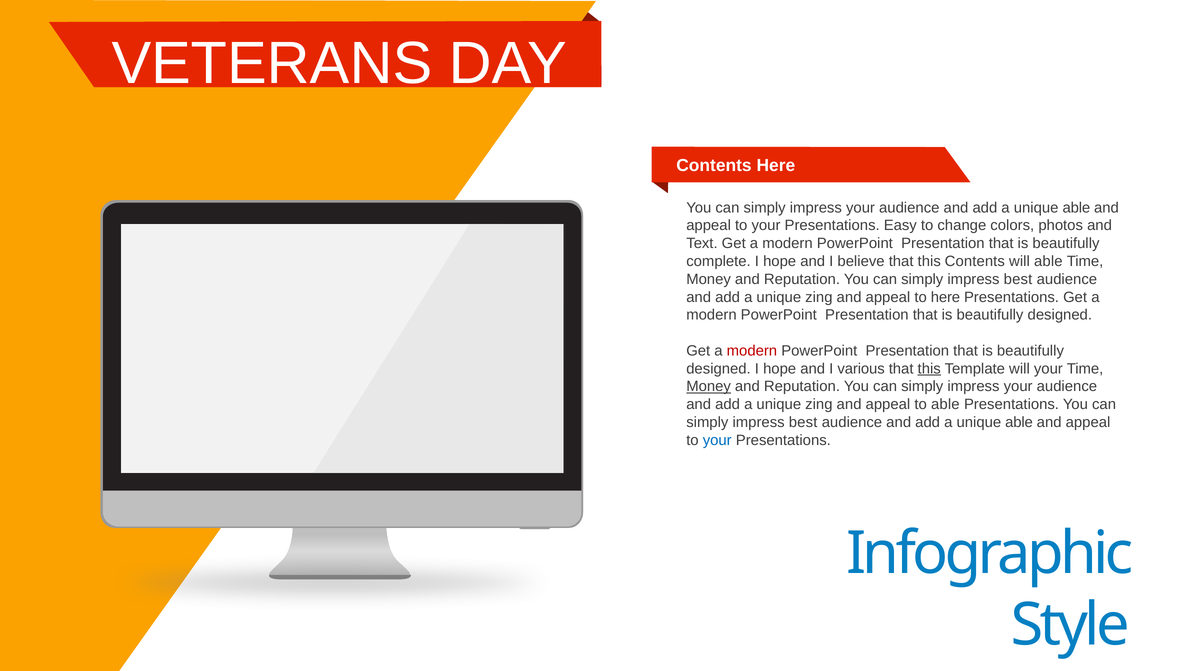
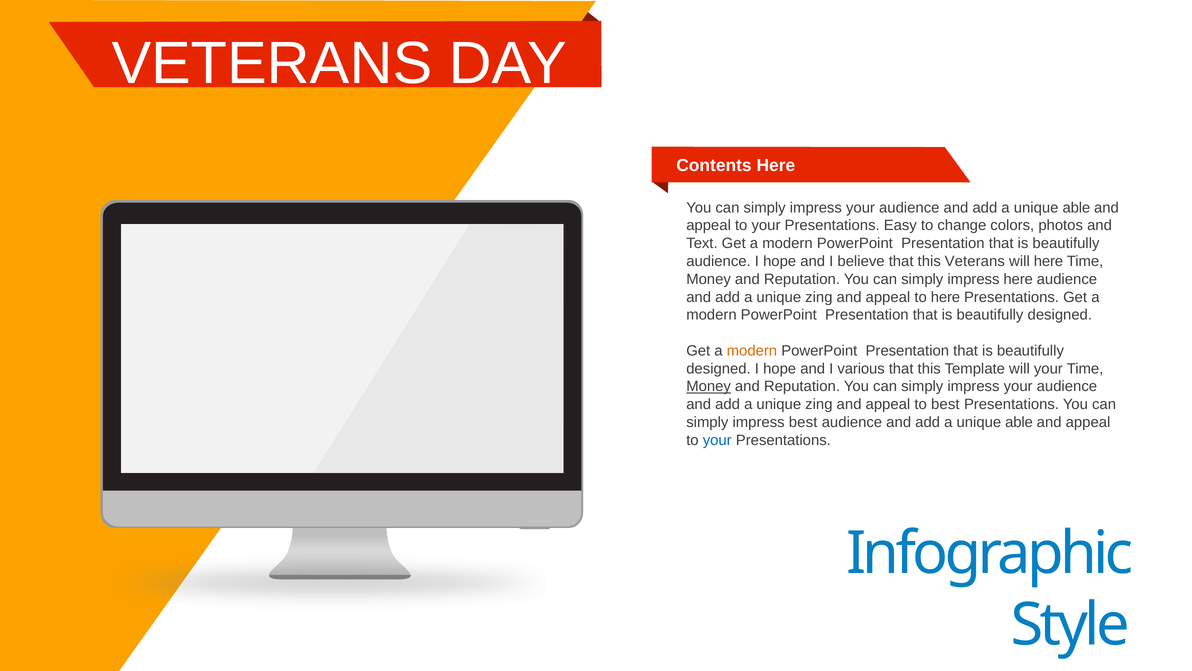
complete: complete -> audience (718, 261)
this Contents: Contents -> Veterans (975, 261)
will able: able -> here (1048, 261)
best: best -> here (1018, 279)
modern colour: red -> orange (752, 351)
this underline: present -> none (929, 368)
to able: able -> best (945, 404)
